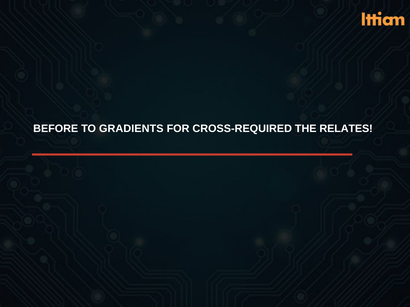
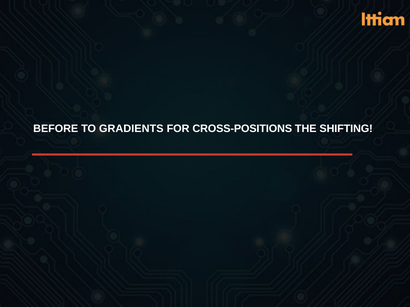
CROSS-REQUIRED: CROSS-REQUIRED -> CROSS-POSITIONS (242, 129)
RELATES: RELATES -> SHIFTING (346, 129)
